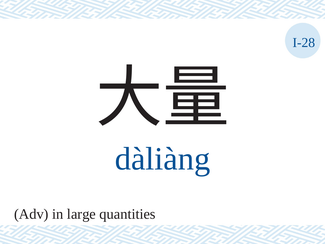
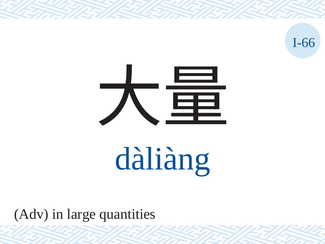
I-28: I-28 -> I-66 (304, 43)
